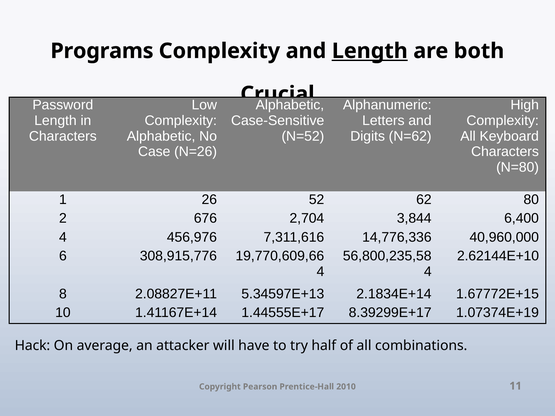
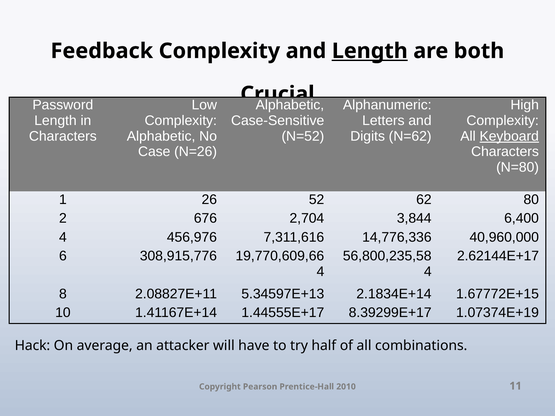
Programs: Programs -> Feedback (102, 51)
Keyboard underline: none -> present (509, 136)
2.62144E+10: 2.62144E+10 -> 2.62144E+17 (498, 256)
